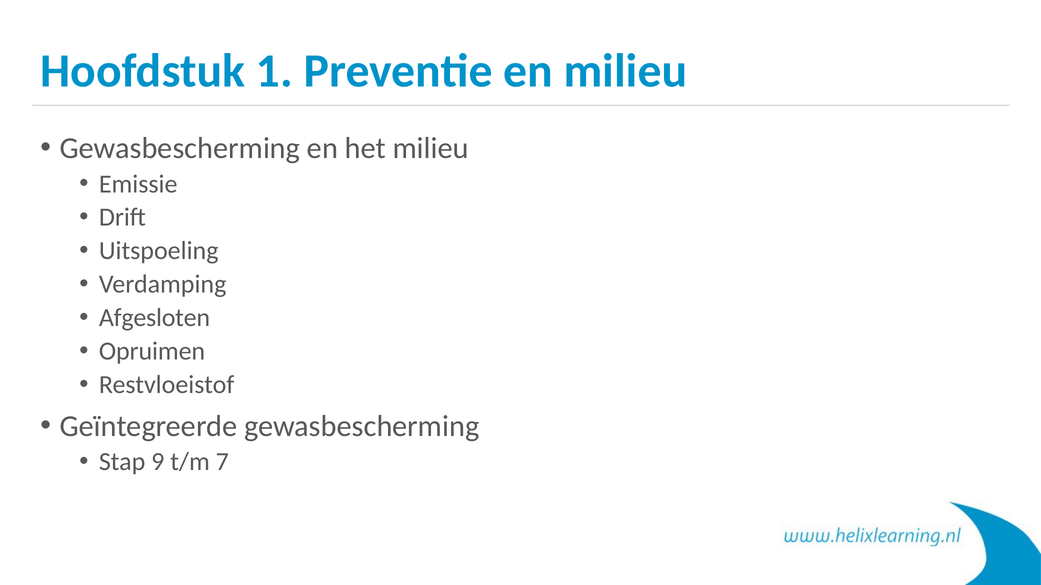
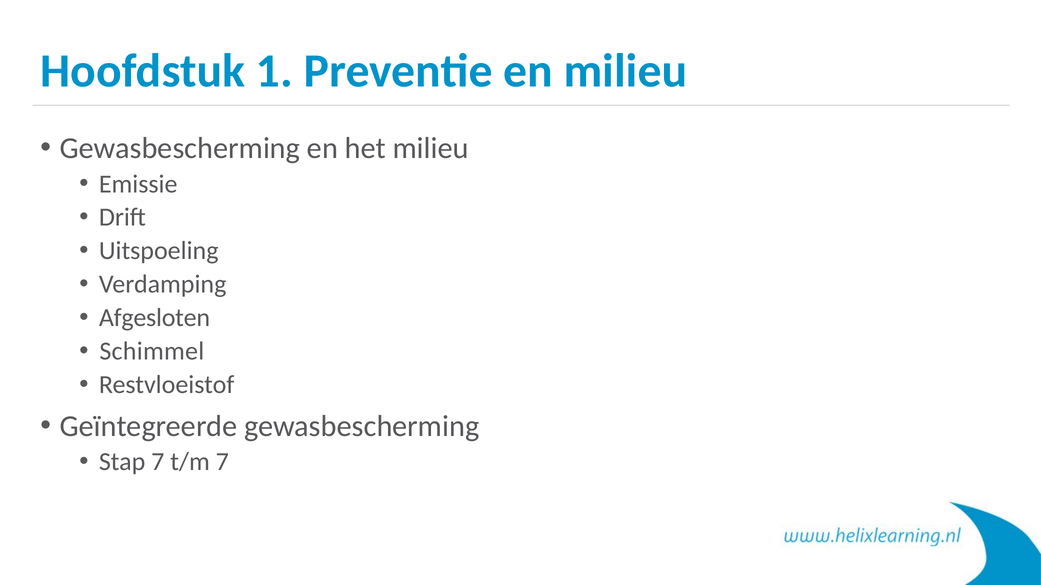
Opruimen: Opruimen -> Schimmel (152, 352)
Stap 9: 9 -> 7 (158, 462)
